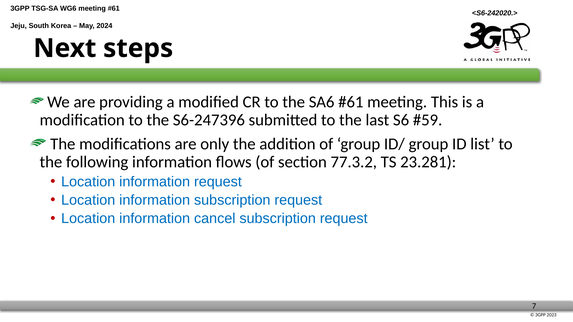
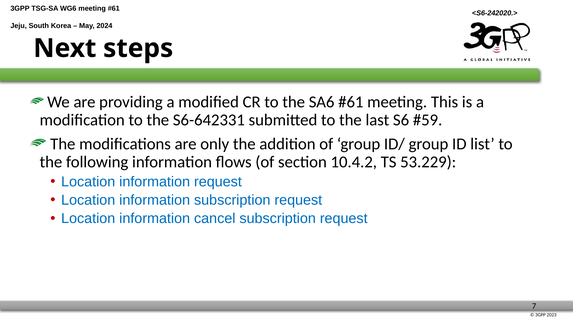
S6-247396: S6-247396 -> S6-642331 (209, 120)
77.3.2: 77.3.2 -> 10.4.2 (354, 162)
23.281: 23.281 -> 53.229 (428, 162)
